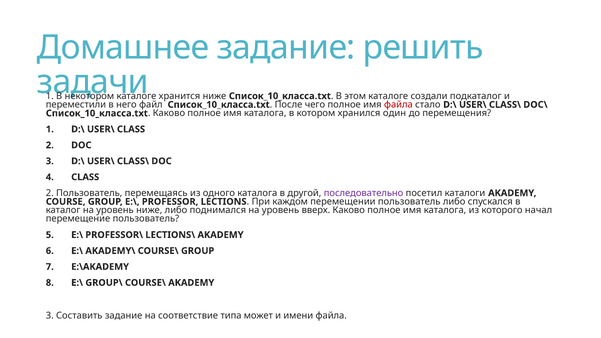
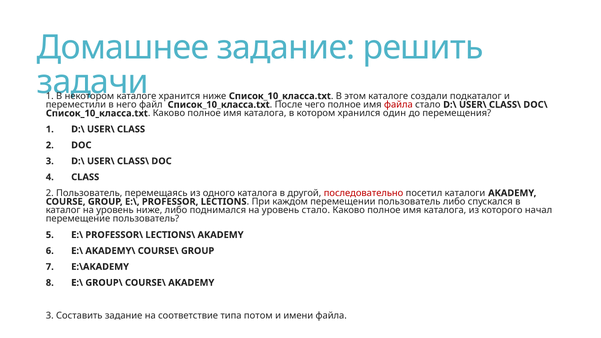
последовательно colour: purple -> red (364, 193)
уровень вверх: вверх -> стало (316, 210)
может: может -> потом (258, 316)
